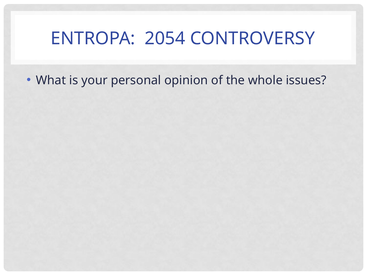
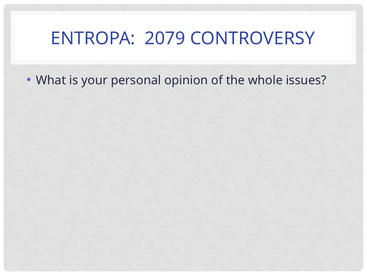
2054: 2054 -> 2079 (165, 38)
